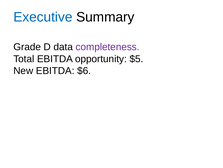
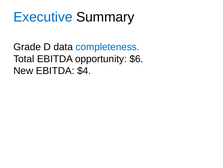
completeness colour: purple -> blue (108, 47)
$5: $5 -> $6 (136, 59)
$6: $6 -> $4 (84, 71)
